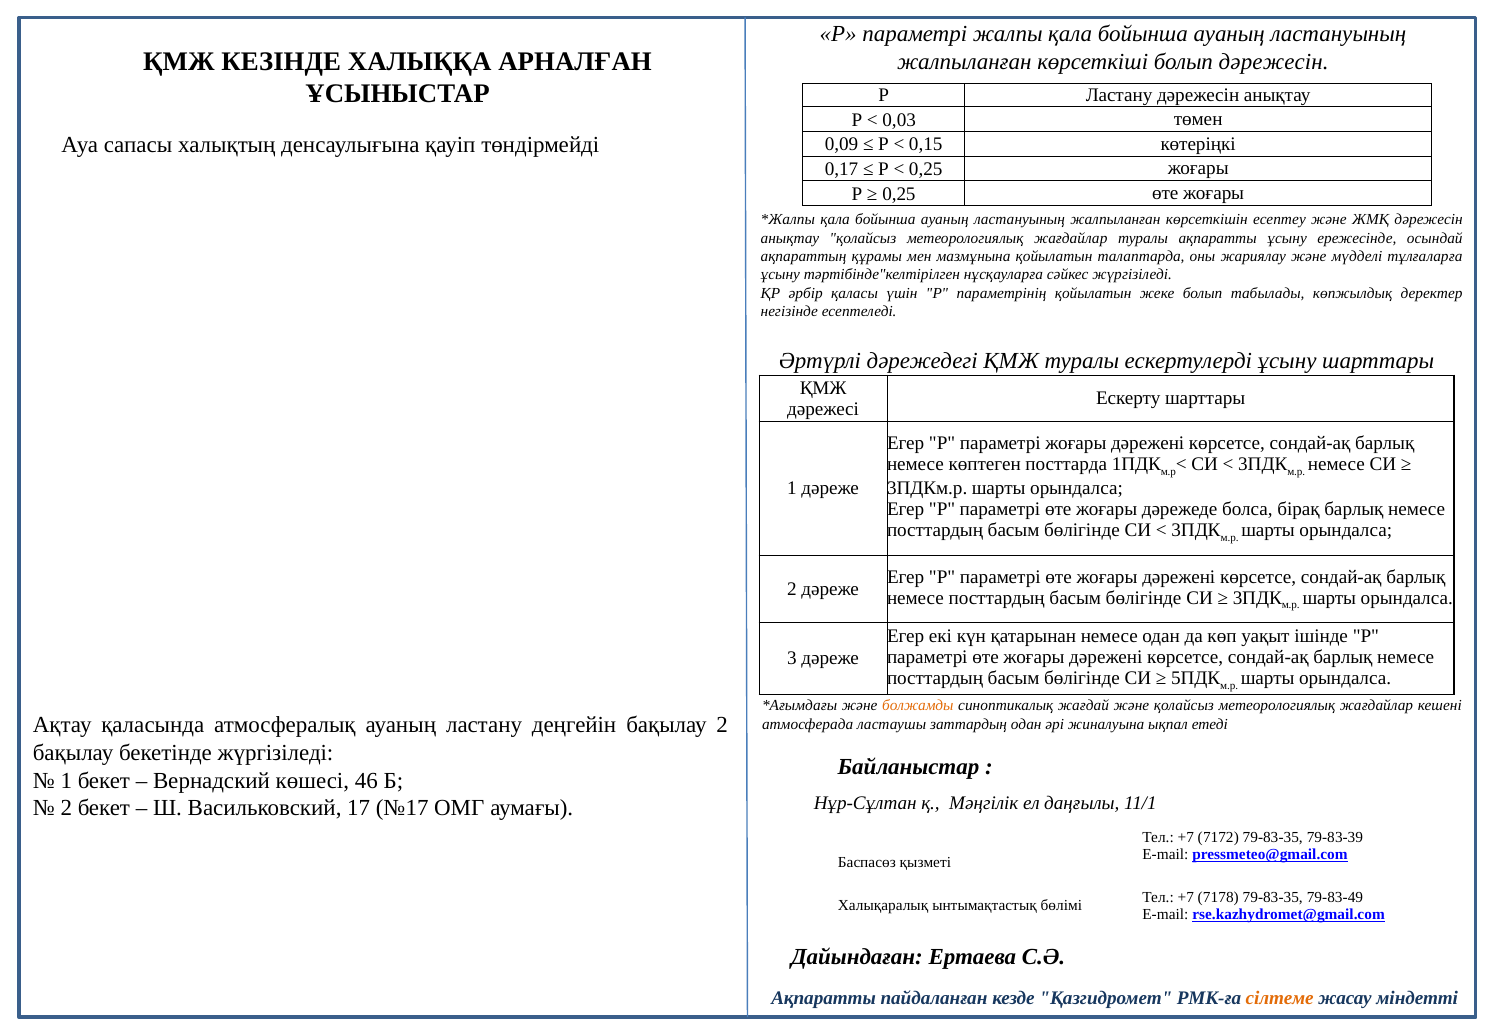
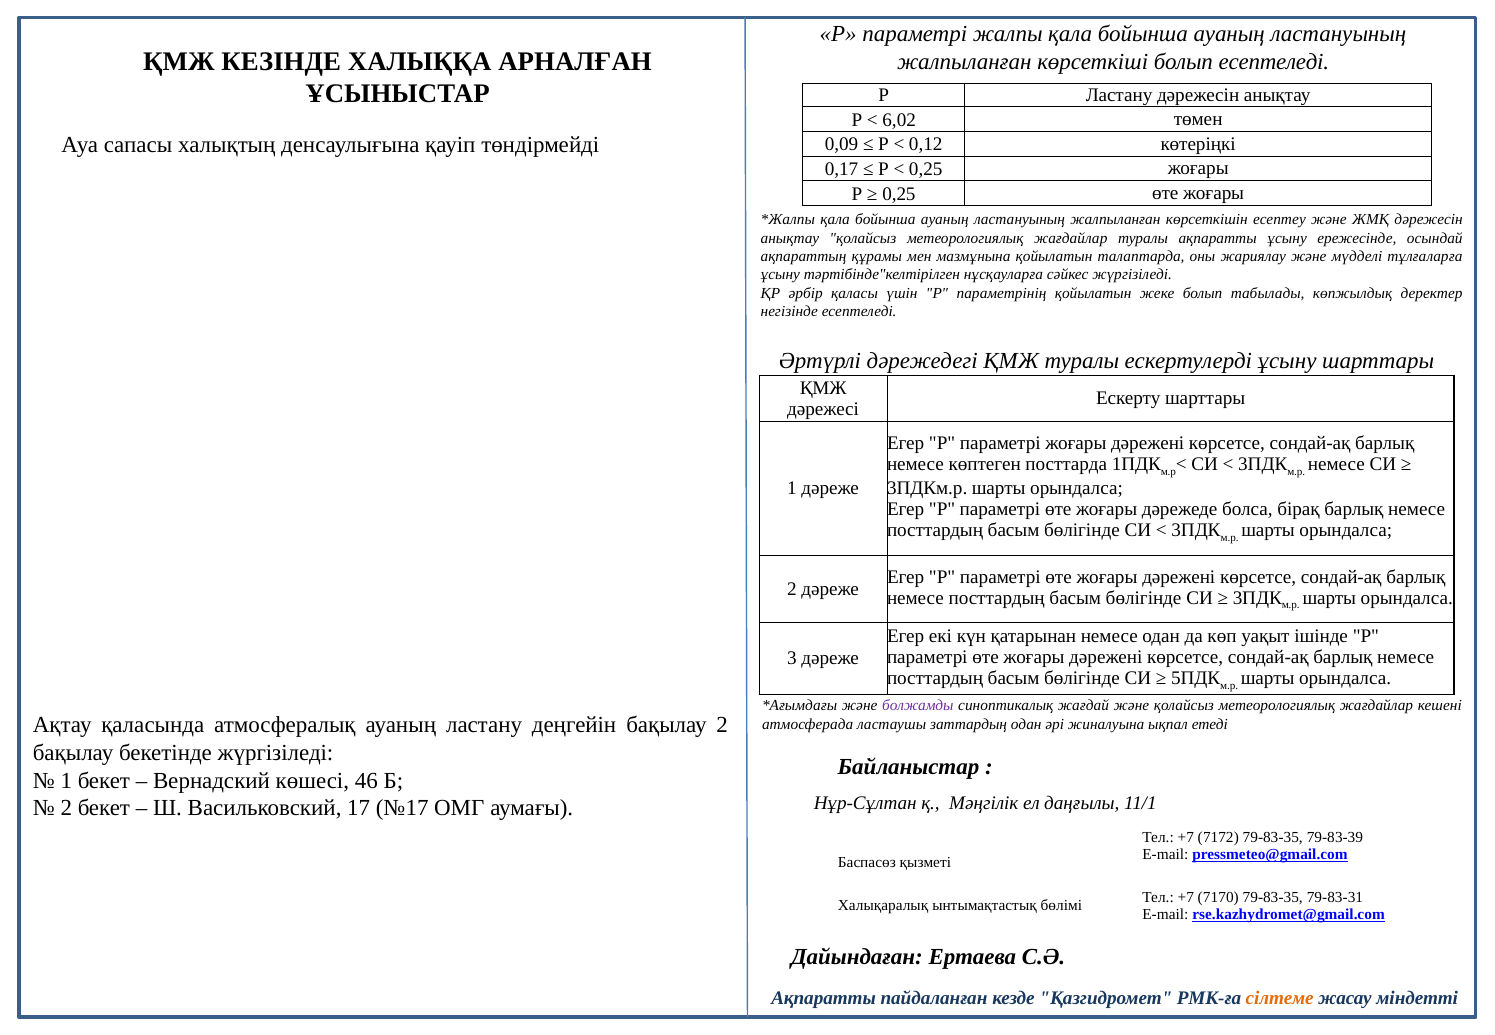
болып дәрежесін: дәрежесін -> есептеледі (1274, 62)
0,03: 0,03 -> 6,02 (899, 120)
0,15: 0,15 -> 0,12 (926, 145)
болжамды colour: orange -> purple (918, 706)
7178: 7178 -> 7170 (1218, 897)
79-83-49: 79-83-49 -> 79-83-31 (1335, 897)
